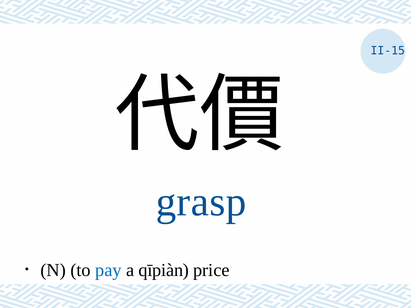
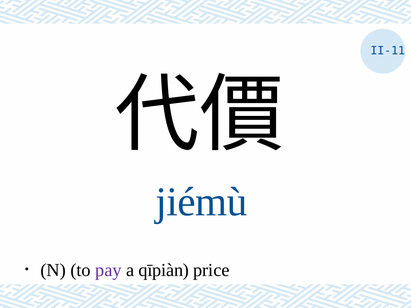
II-15: II-15 -> II-11 (388, 51)
grasp: grasp -> jiémù (201, 202)
pay colour: blue -> purple (108, 270)
